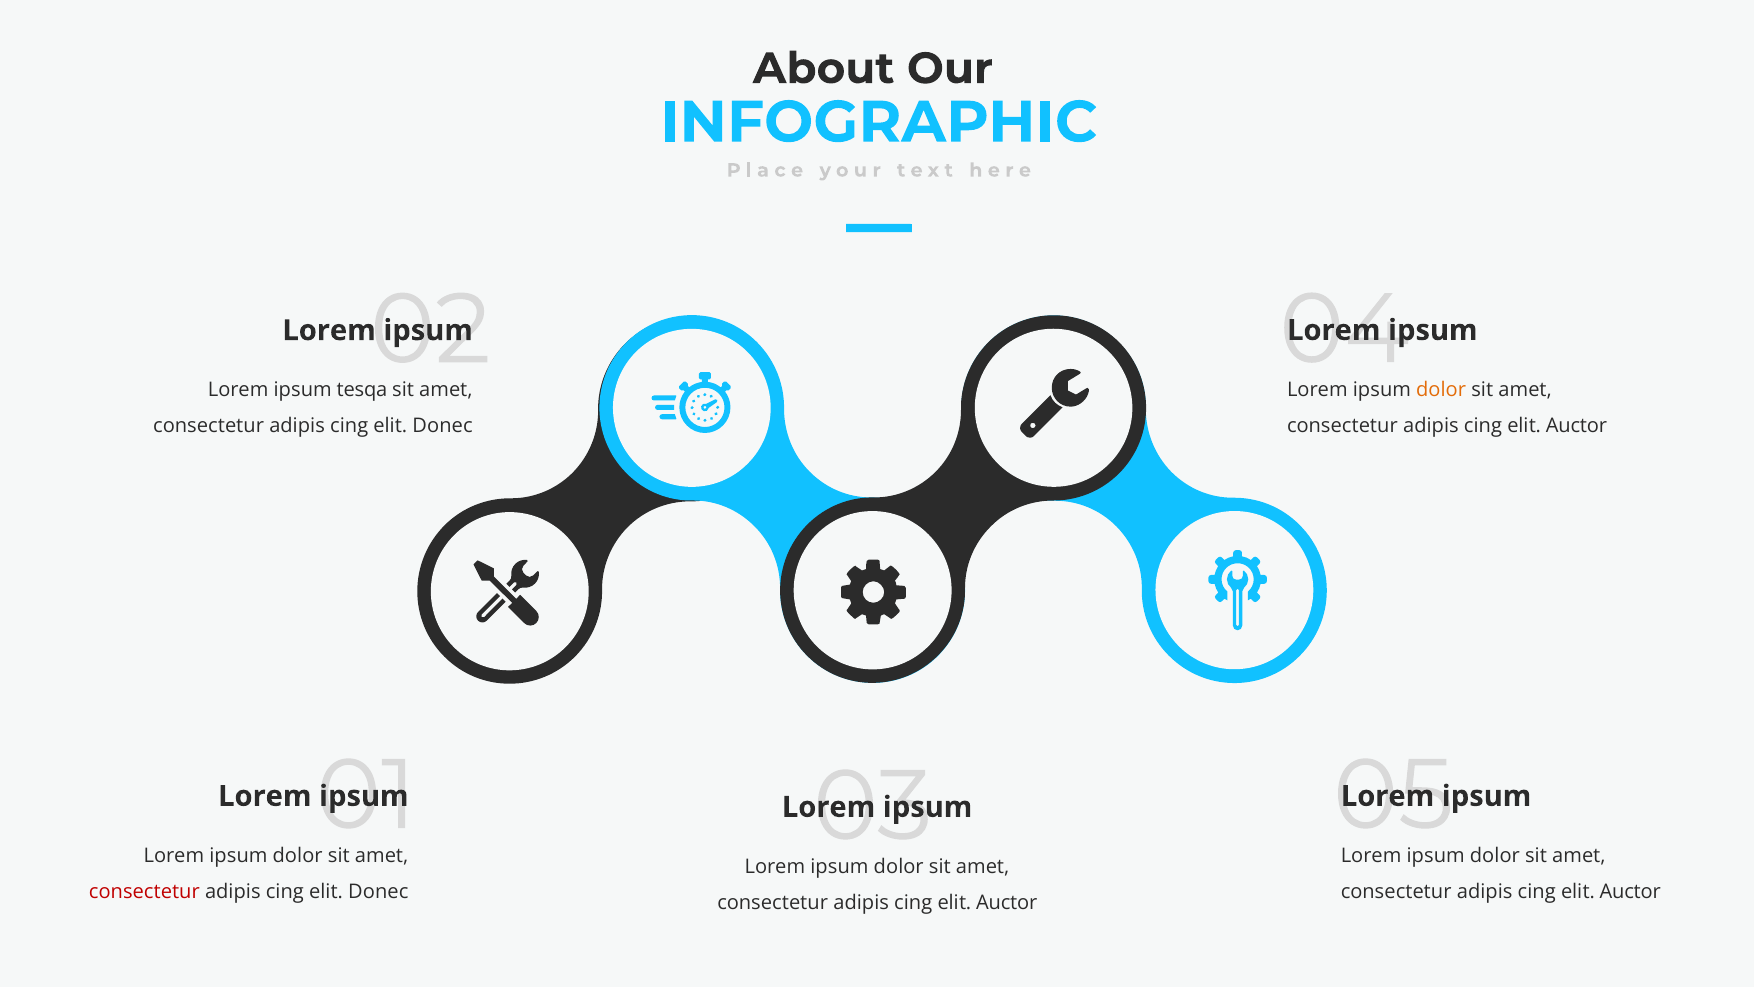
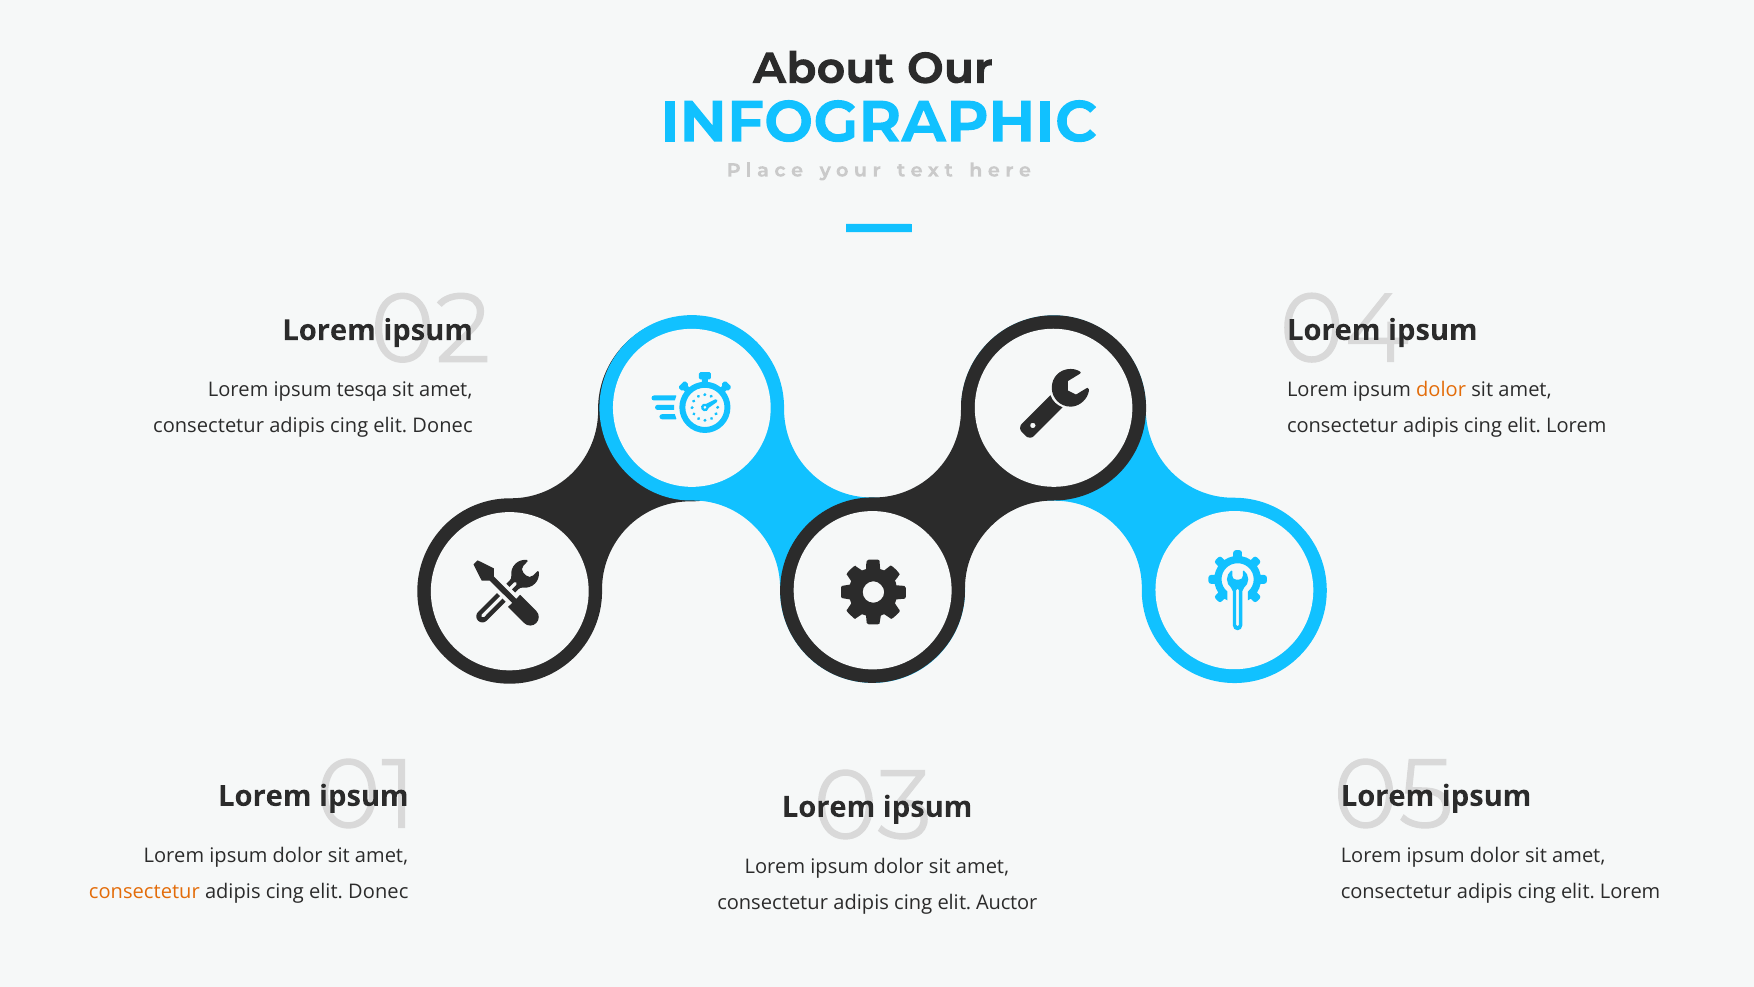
Auctor: Auctor -> Lorem (1576, 426)
consectetur colour: red -> orange (144, 892)
Auctor: Auctor -> Lorem (1630, 892)
